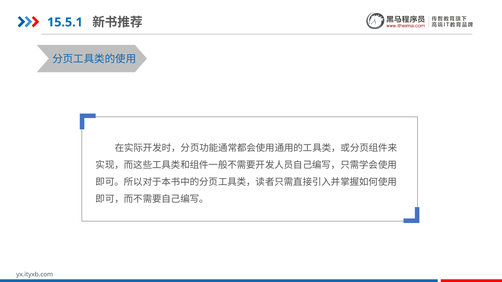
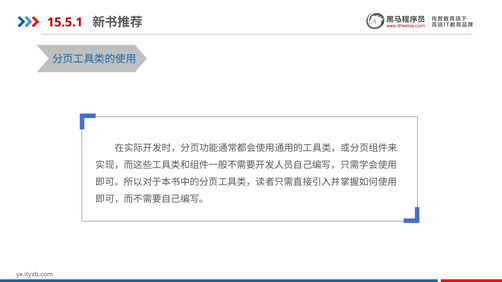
15.5.1 colour: blue -> red (65, 22)
